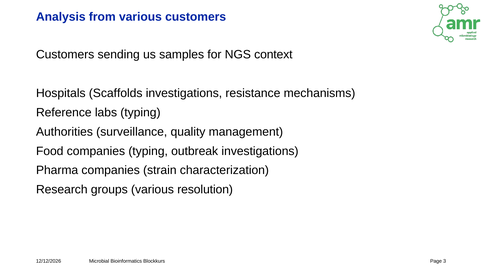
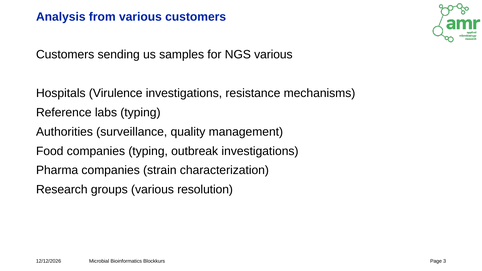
NGS context: context -> various (273, 55)
Scaffolds: Scaffolds -> Virulence (116, 93)
